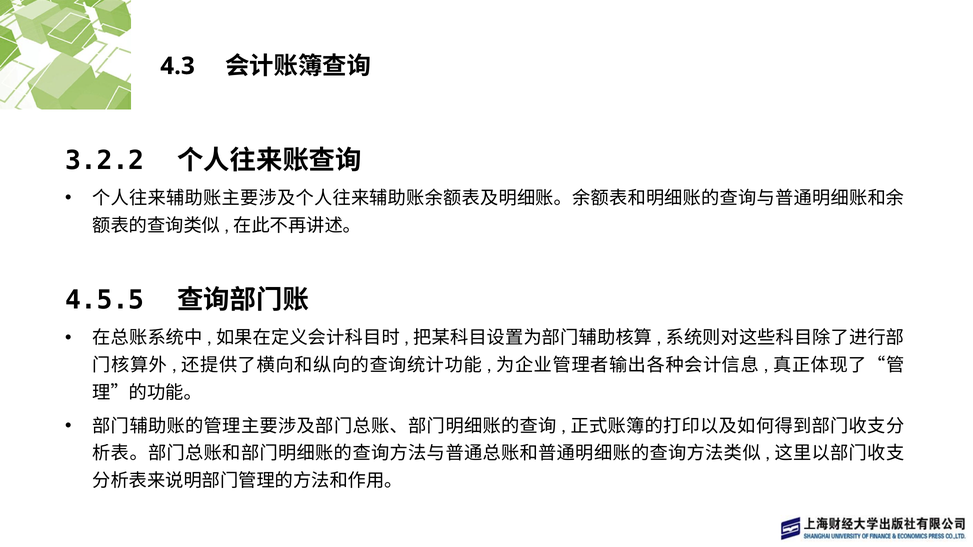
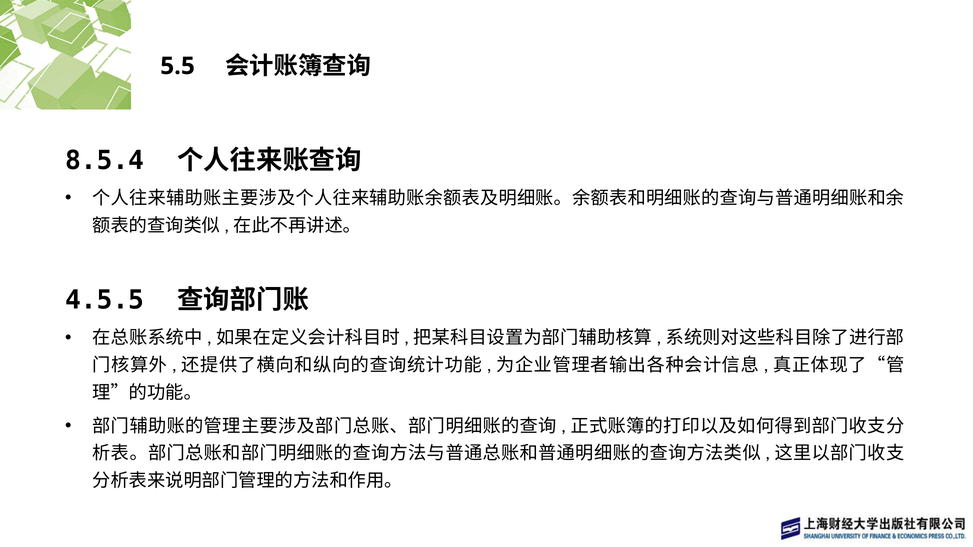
4.3: 4.3 -> 5.5 (178, 66)
3.2.2: 3.2.2 -> 8.5.4 (105, 161)
